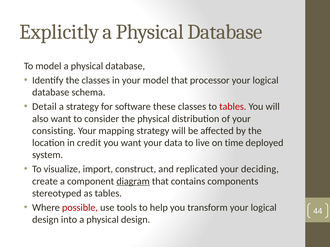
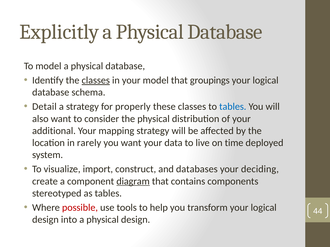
classes underline: none -> present (96, 80)
processor: processor -> groupings (210, 80)
software: software -> properly (133, 107)
tables colour: red -> blue (233, 107)
consisting: consisting -> additional (54, 131)
credit: credit -> rarely (89, 143)
replicated: replicated -> databases (197, 170)
